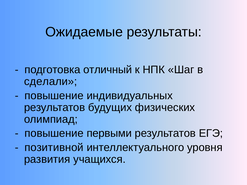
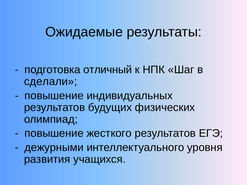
первыми: первыми -> жесткого (109, 134)
позитивной: позитивной -> дежурными (54, 148)
